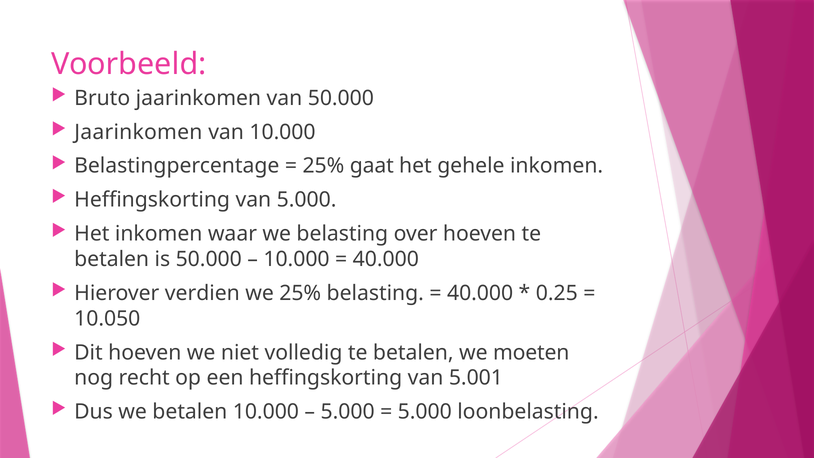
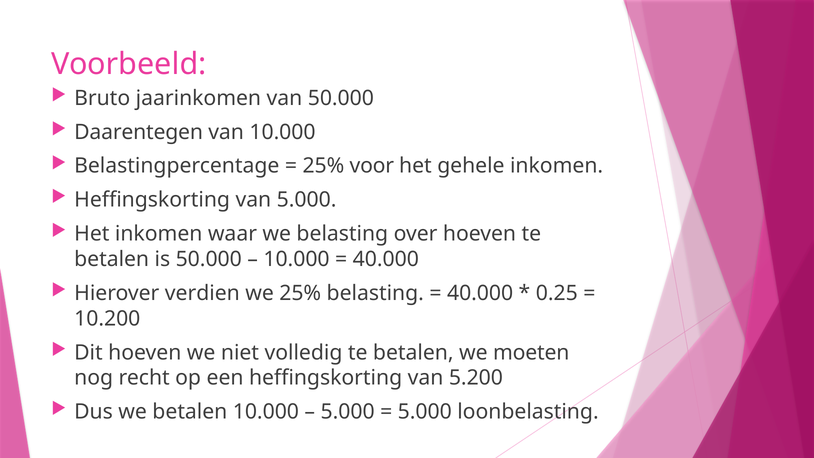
Jaarinkomen: Jaarinkomen -> Daarentegen (139, 132)
gaat: gaat -> voor (372, 166)
10.050: 10.050 -> 10.200 (107, 319)
5.001: 5.001 -> 5.200 (476, 378)
